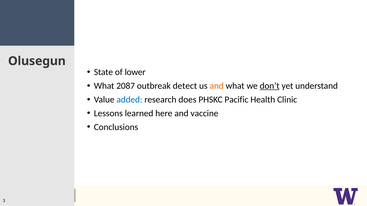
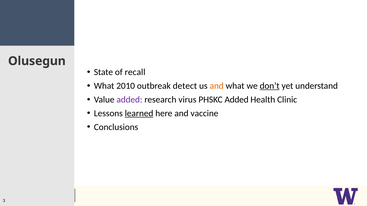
lower: lower -> recall (135, 72)
2087: 2087 -> 2010 (126, 86)
added colour: blue -> purple (129, 100)
does: does -> virus (187, 100)
PHSKC Pacific: Pacific -> Added (237, 100)
learned underline: none -> present (139, 114)
